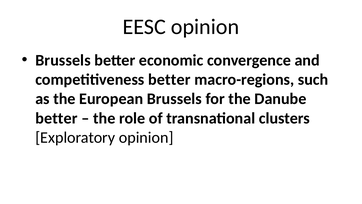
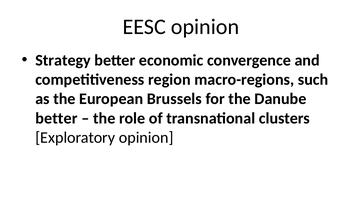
Brussels: Brussels -> Strategy (63, 60)
competitiveness better: better -> region (169, 79)
